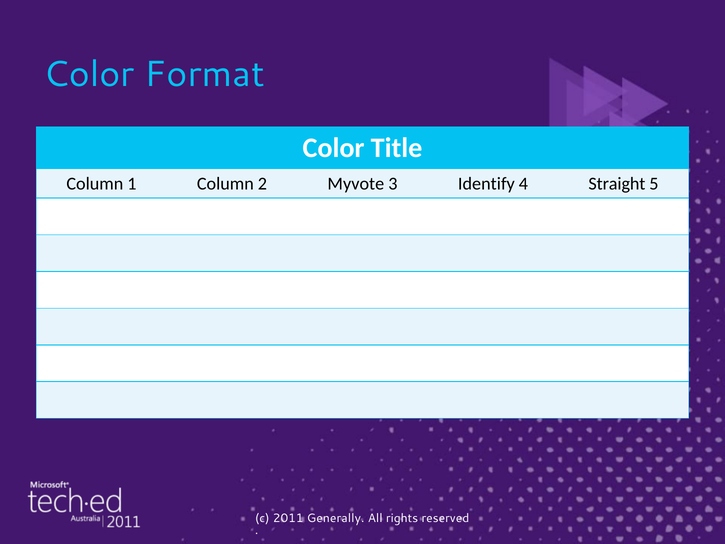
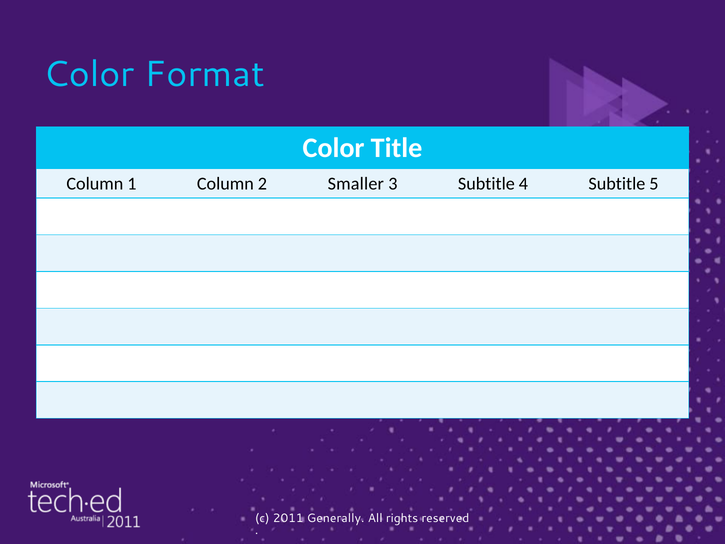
Myvote: Myvote -> Smaller (356, 184)
3 Identify: Identify -> Subtitle (486, 184)
4 Straight: Straight -> Subtitle (617, 184)
